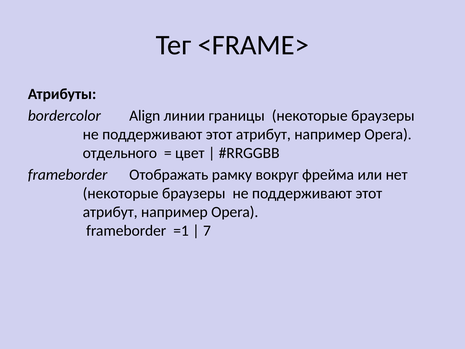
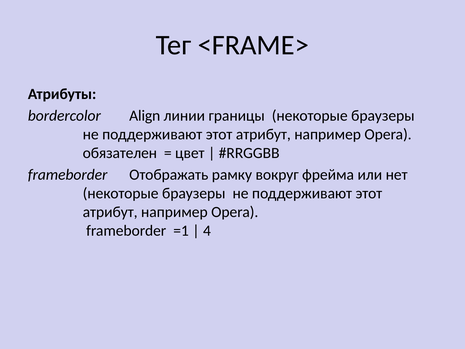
отдельного: отдельного -> обязателен (120, 153)
7: 7 -> 4 (207, 230)
